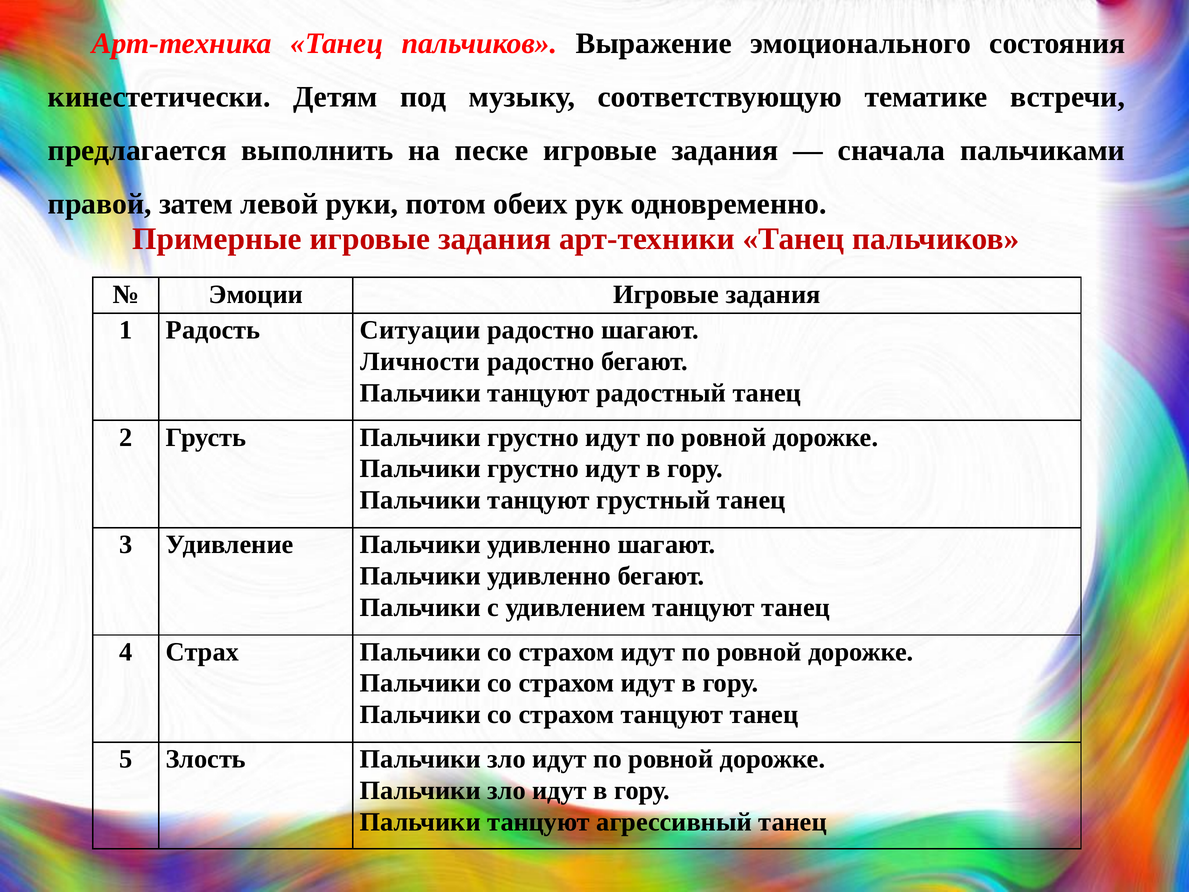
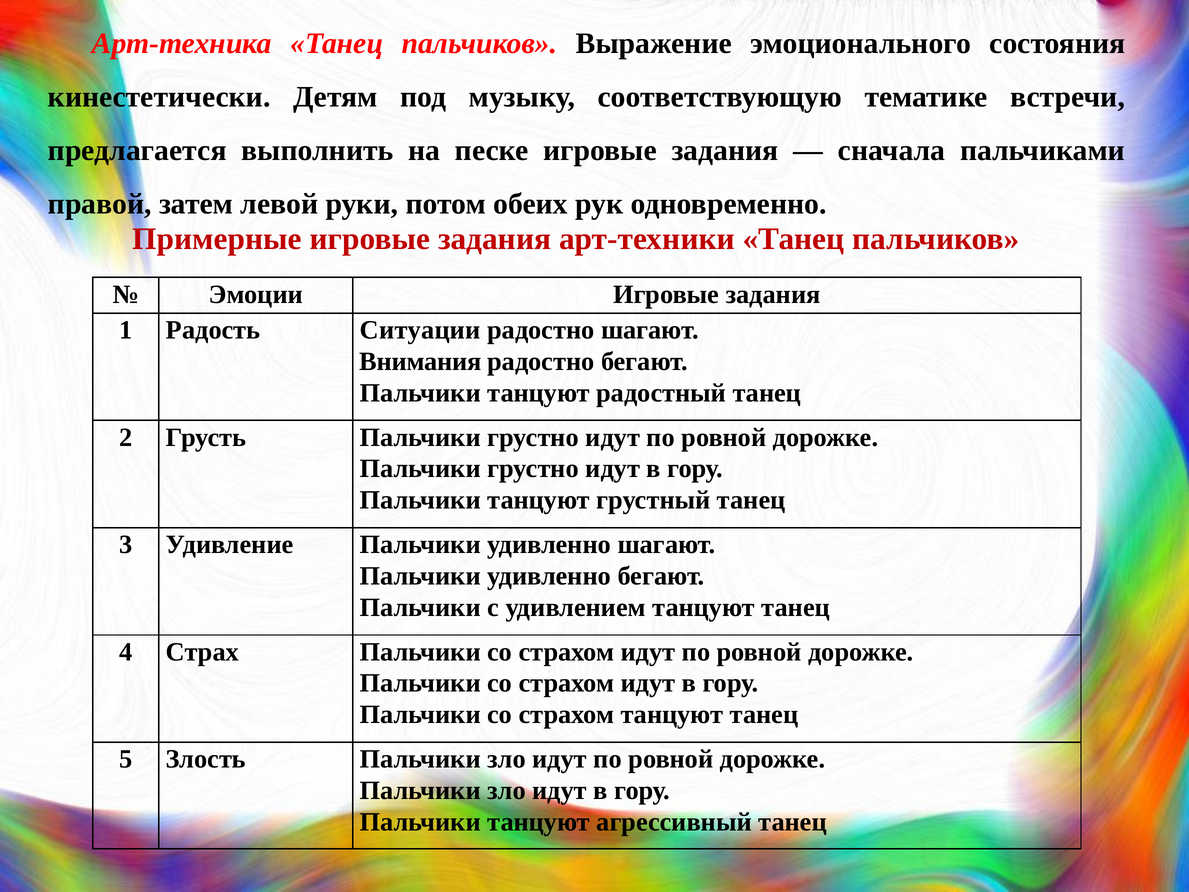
Личности: Личности -> Внимания (420, 361)
